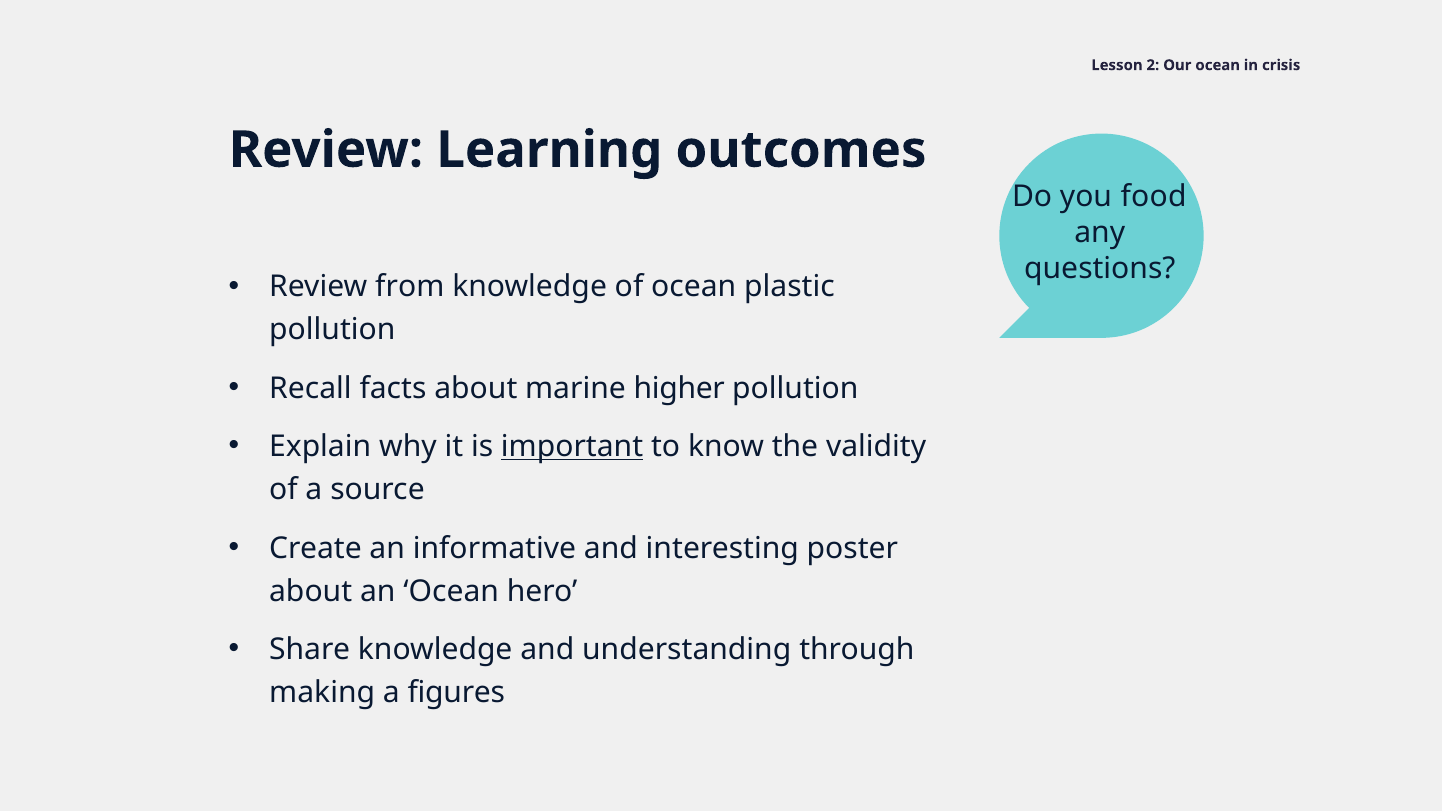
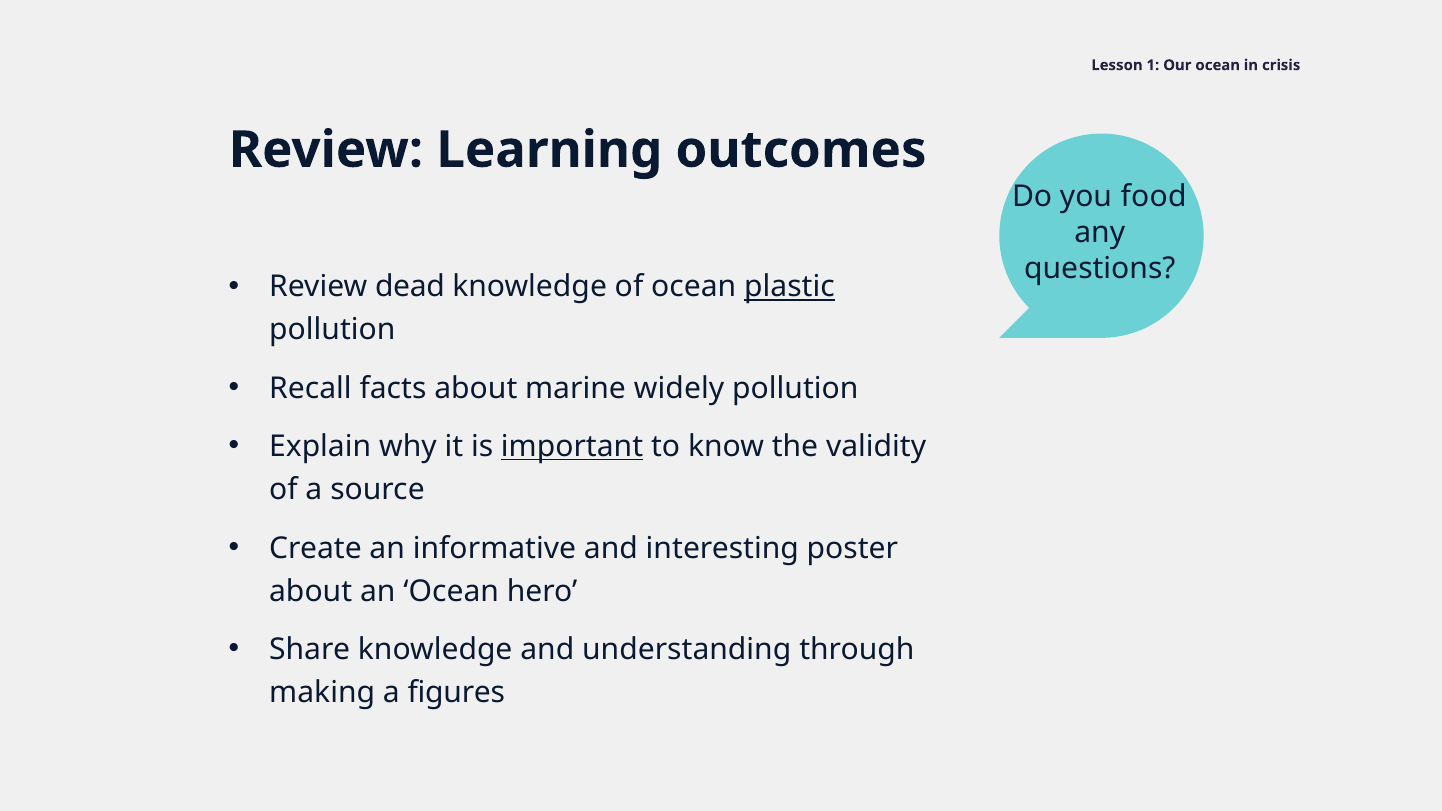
2: 2 -> 1 (1153, 65)
from: from -> dead (410, 287)
plastic underline: none -> present (789, 287)
higher: higher -> widely (679, 388)
